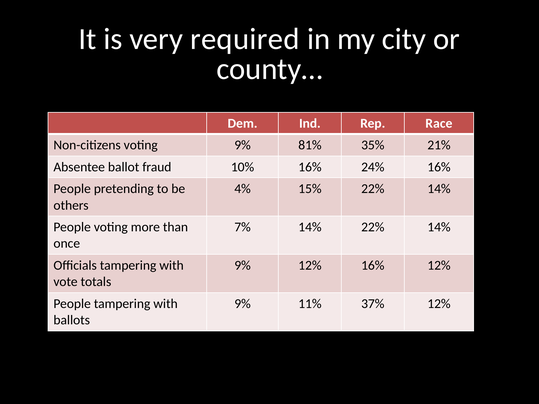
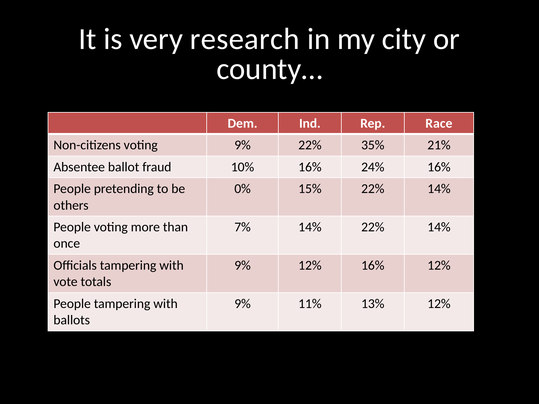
required: required -> research (245, 39)
9% 81%: 81% -> 22% (310, 145)
4%: 4% -> 0% (243, 189)
37%: 37% -> 13% (373, 304)
